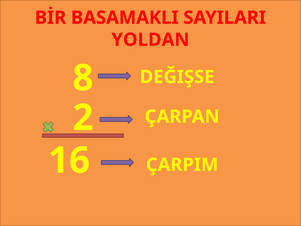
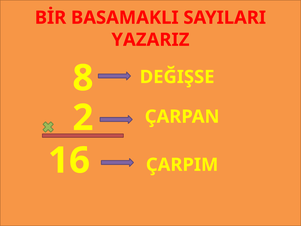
YOLDAN: YOLDAN -> YAZARIZ (150, 40)
